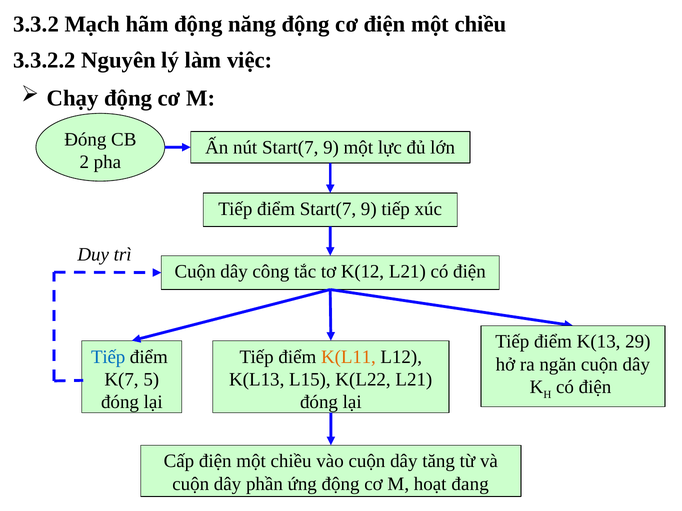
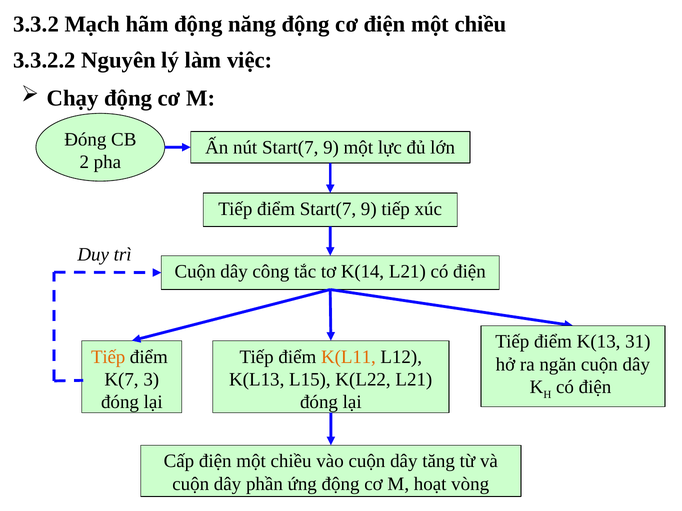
K(12: K(12 -> K(14 (363, 272)
29: 29 -> 31 (638, 342)
Tiếp colour: blue -> orange (108, 357)
5: 5 -> 3 (151, 380)
đang: đang -> vòng (470, 484)
